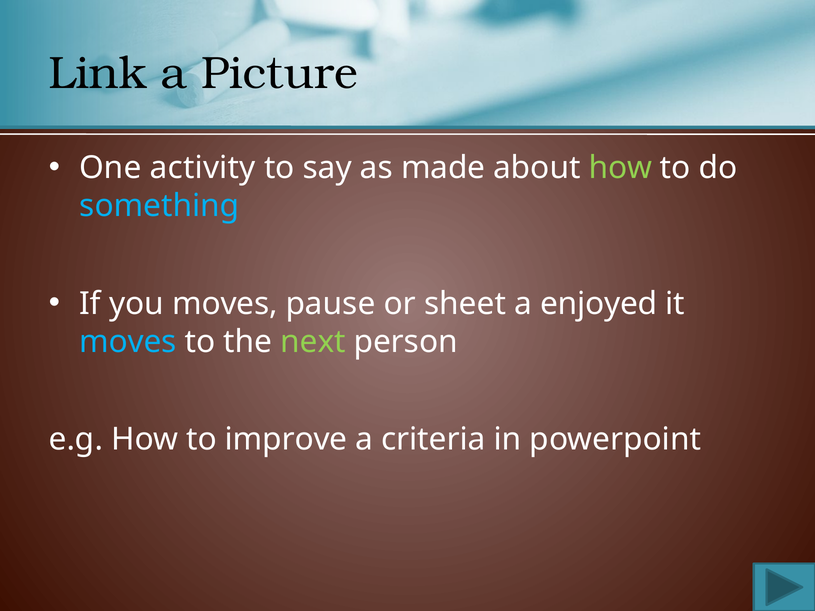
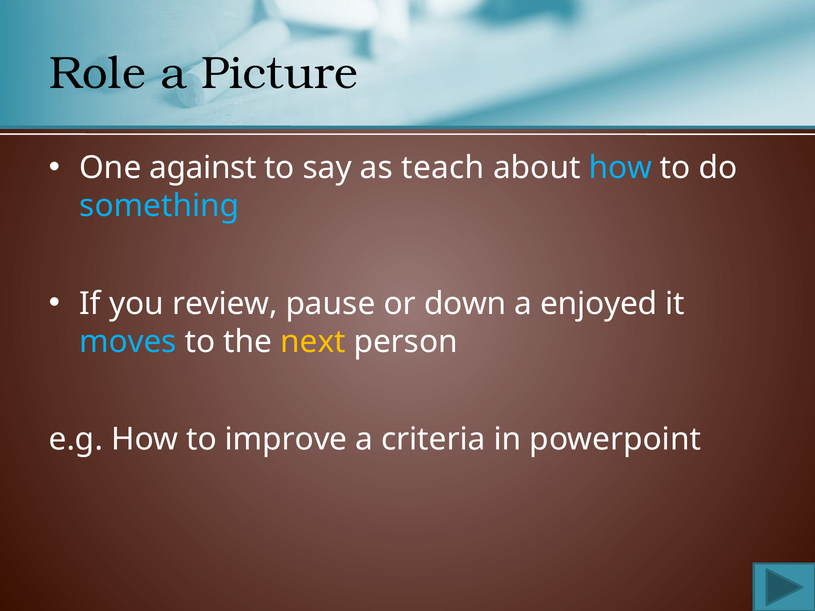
Link: Link -> Role (97, 73)
activity: activity -> against (203, 168)
made: made -> teach (443, 168)
how colour: light green -> light blue (620, 168)
you moves: moves -> review (225, 304)
sheet: sheet -> down (465, 304)
next colour: light green -> yellow (313, 342)
